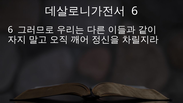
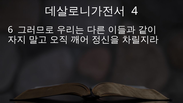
6: 6 -> 4 (135, 11)
